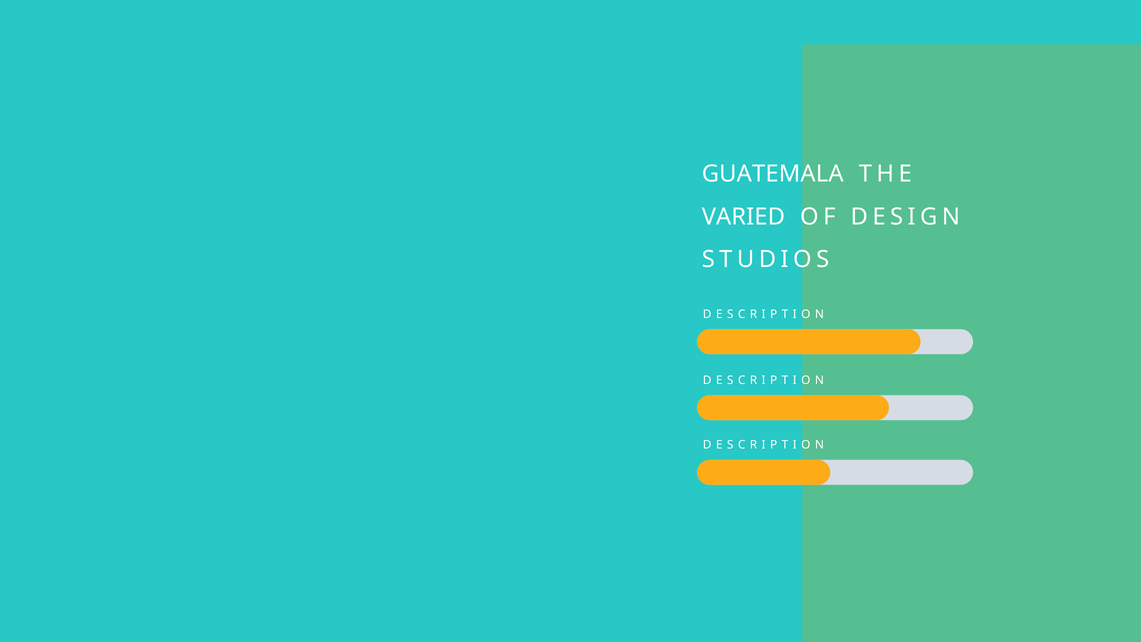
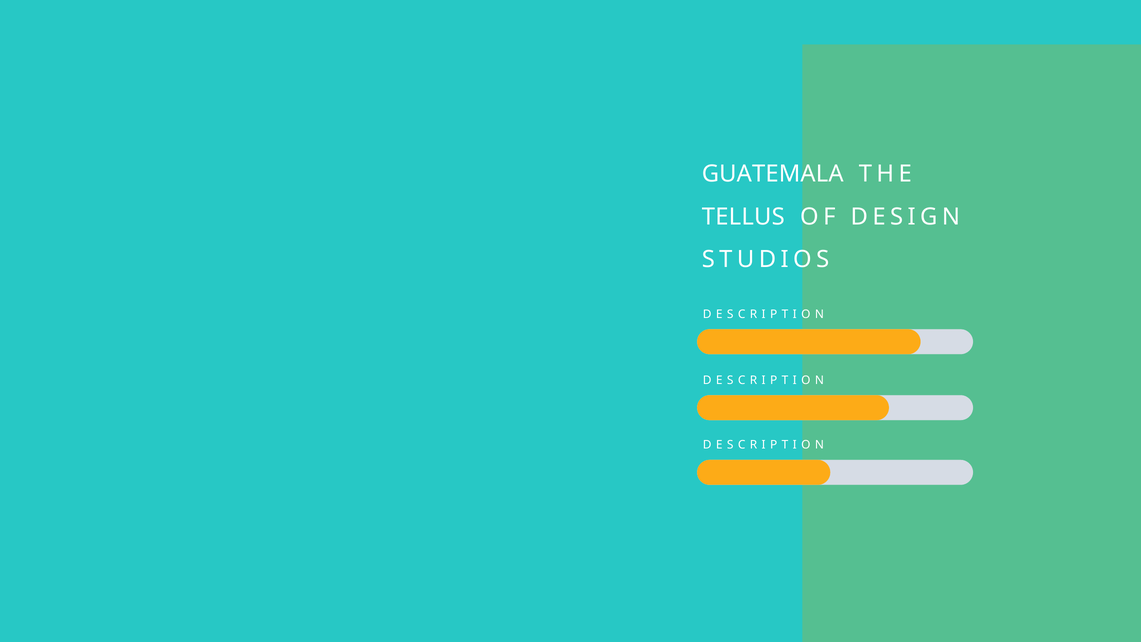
VARIED: VARIED -> TELLUS (743, 217)
